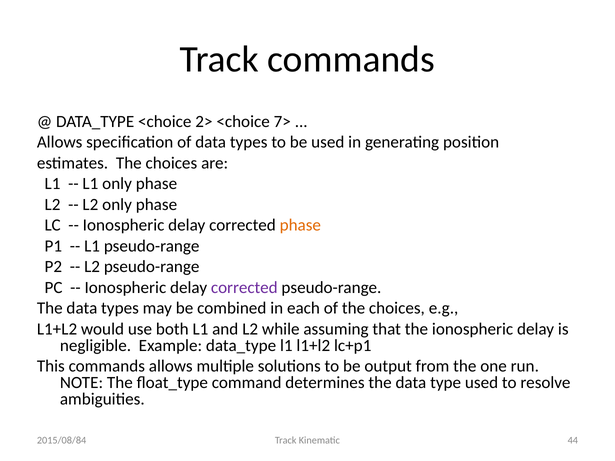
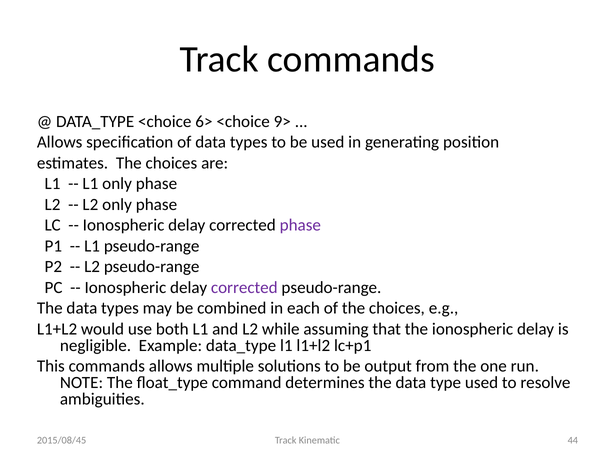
2>: 2> -> 6> (204, 121)
7>: 7> -> 9> (282, 121)
phase colour: orange -> purple (300, 225)
2015/08/84: 2015/08/84 -> 2015/08/45 (62, 440)
